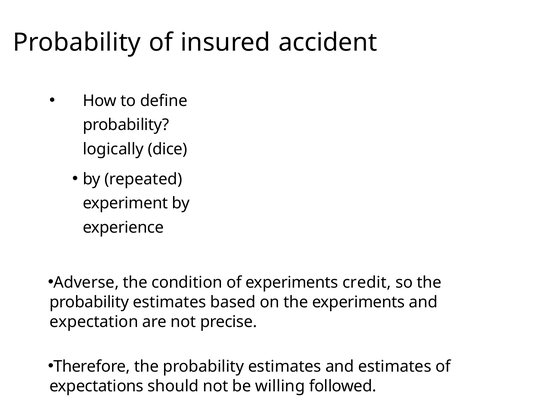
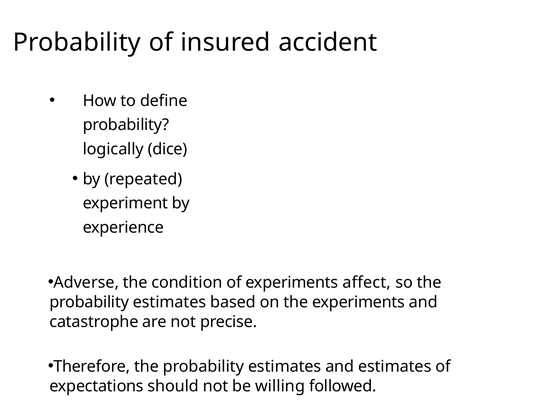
credit: credit -> affect (367, 283)
expectation: expectation -> catastrophe (94, 322)
